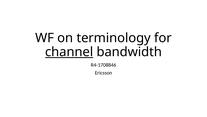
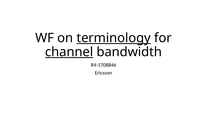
terminology underline: none -> present (114, 38)
